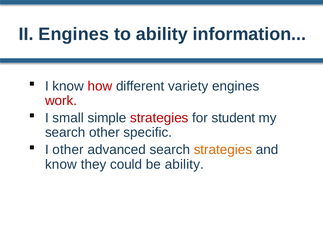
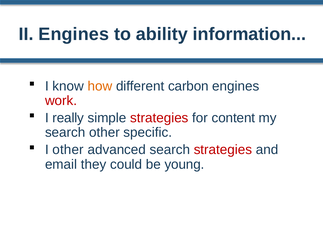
how colour: red -> orange (100, 86)
variety: variety -> carbon (188, 86)
small: small -> really (68, 118)
student: student -> content (233, 118)
strategies colour: orange -> red (223, 149)
know: know -> email (61, 164)
be ability: ability -> young (184, 164)
